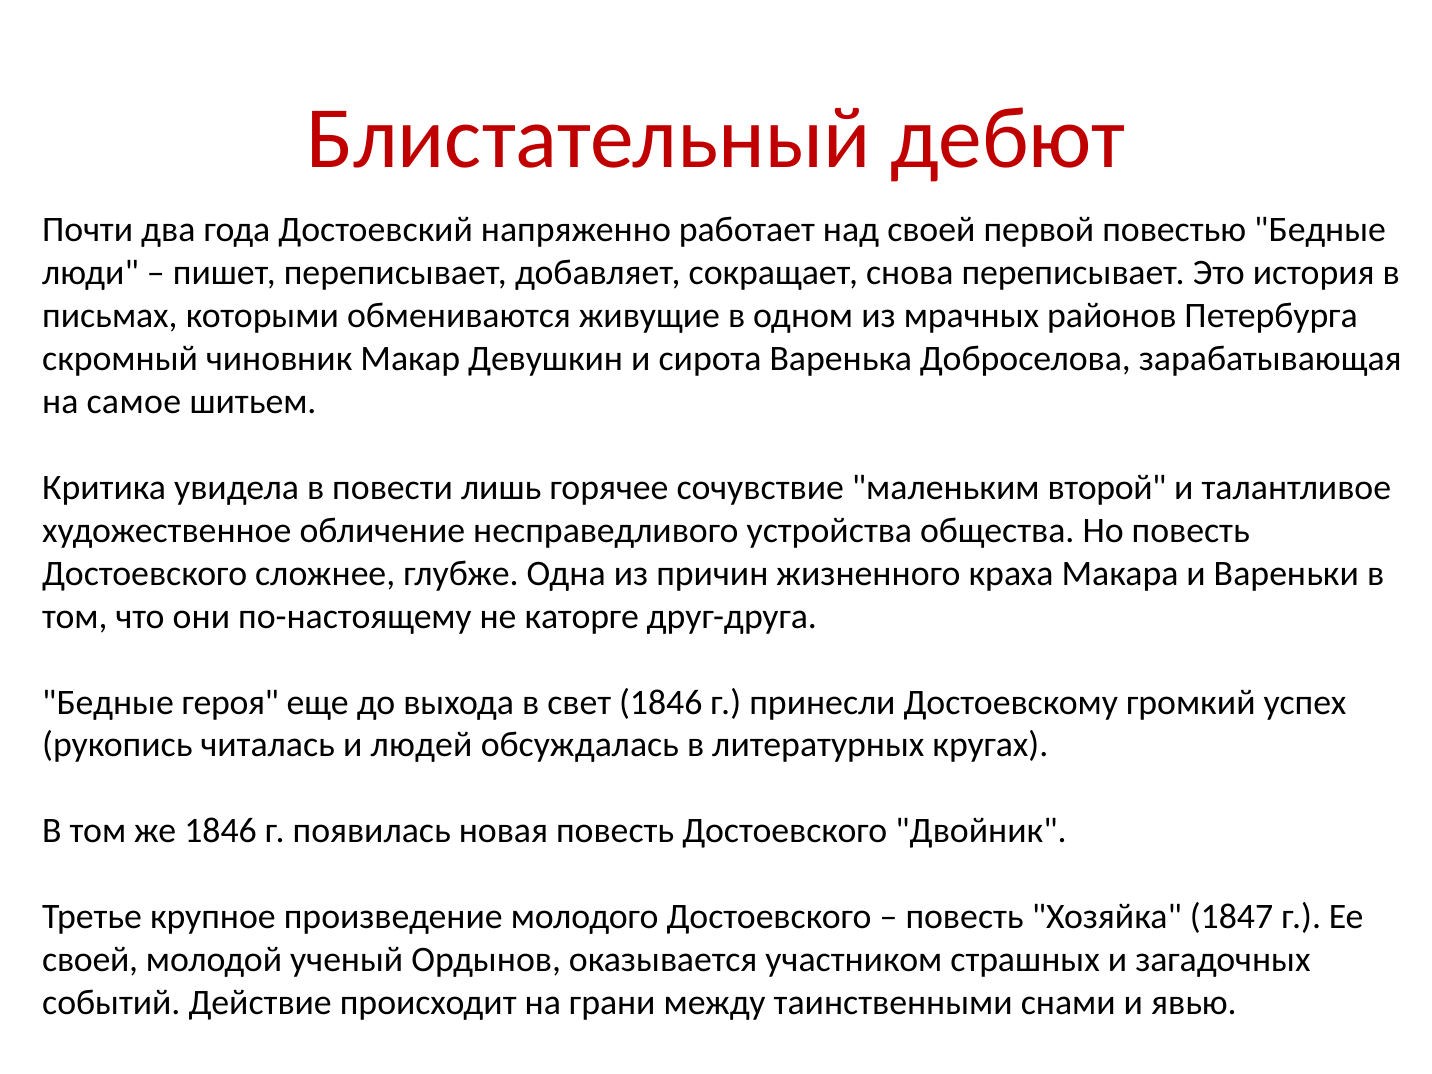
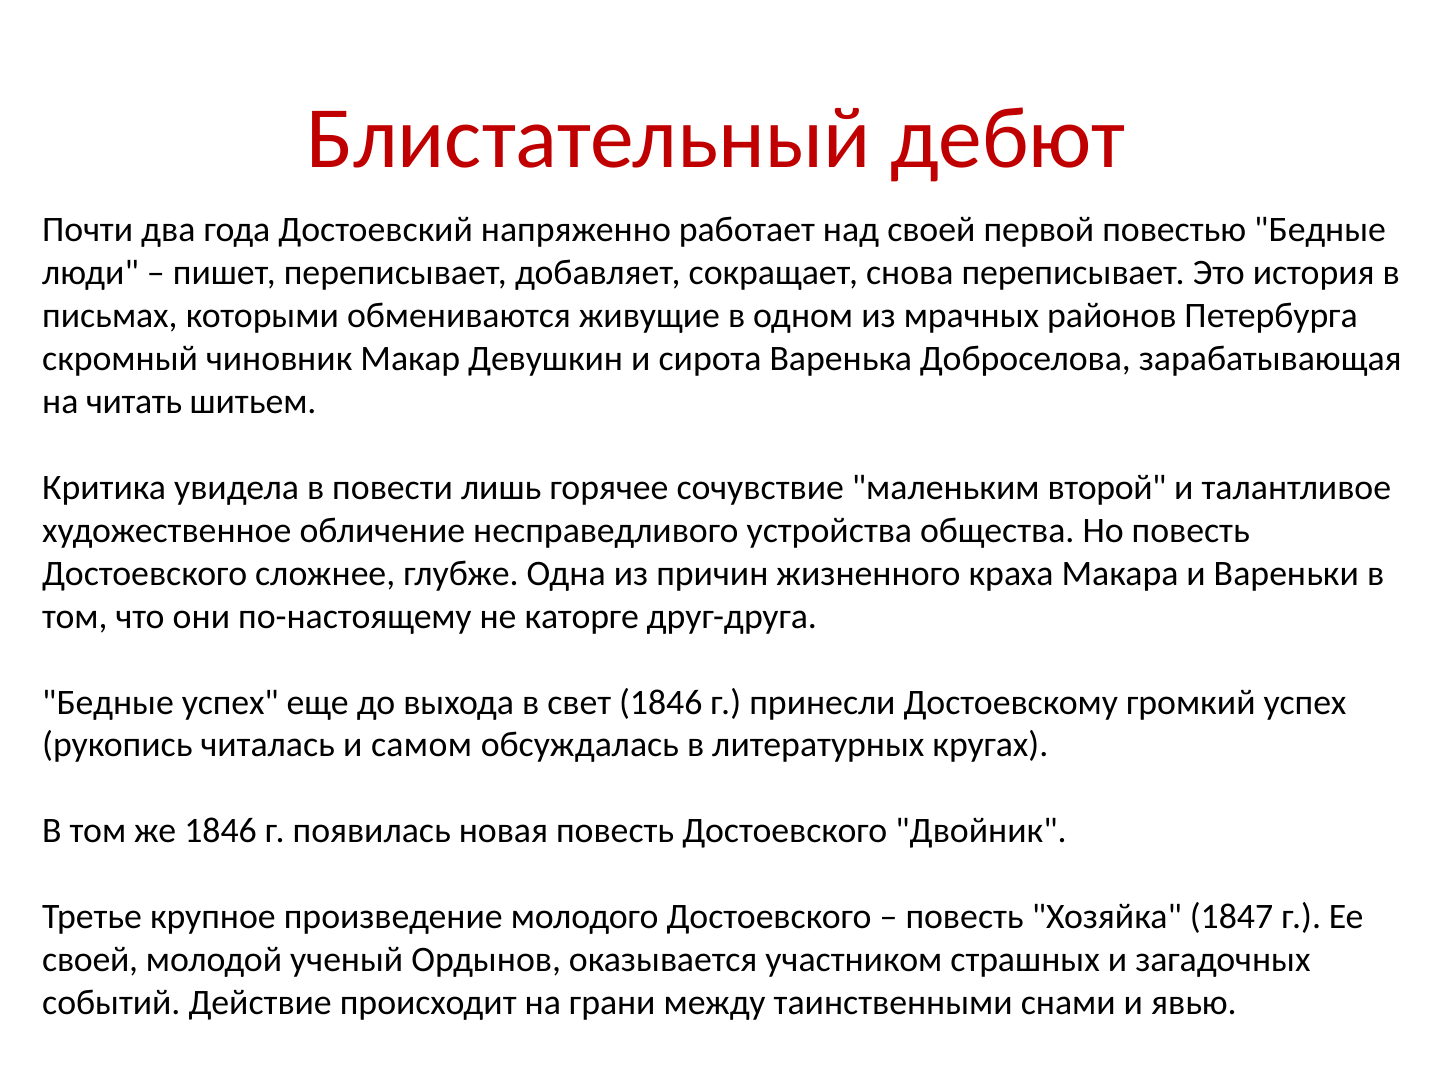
самое: самое -> читать (134, 401)
Бедные героя: героя -> успех (230, 702)
людей: людей -> самом (421, 745)
